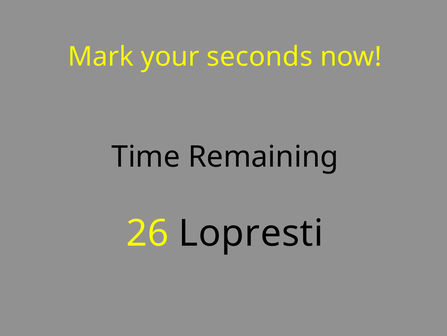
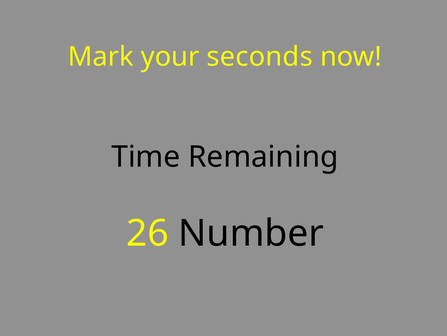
Lopresti: Lopresti -> Number (251, 233)
